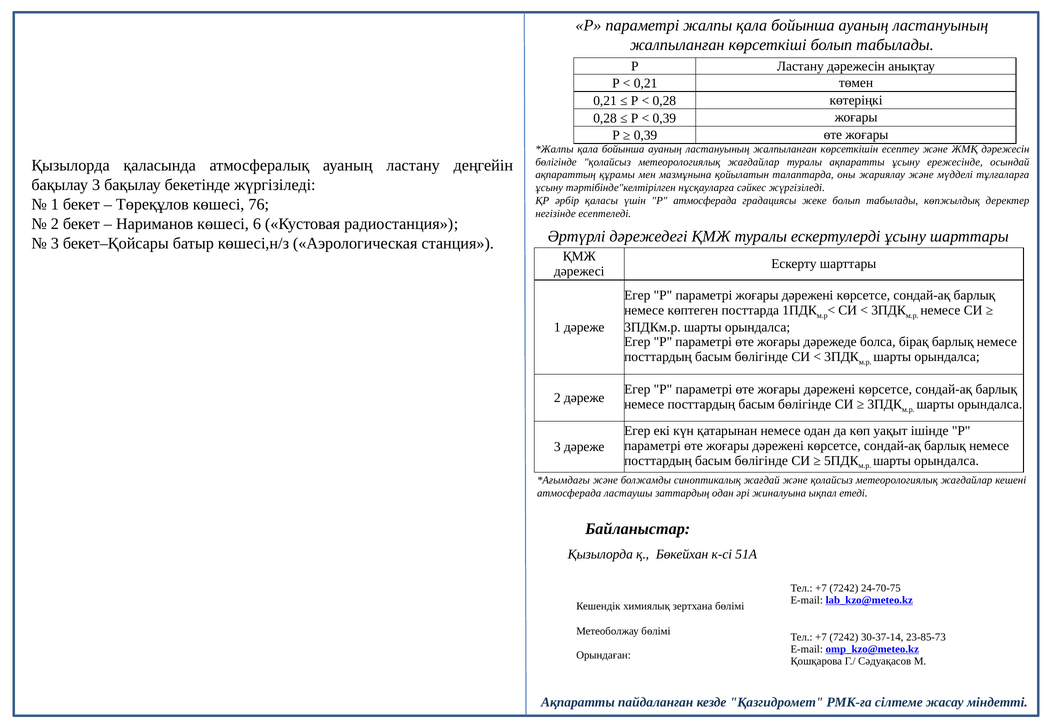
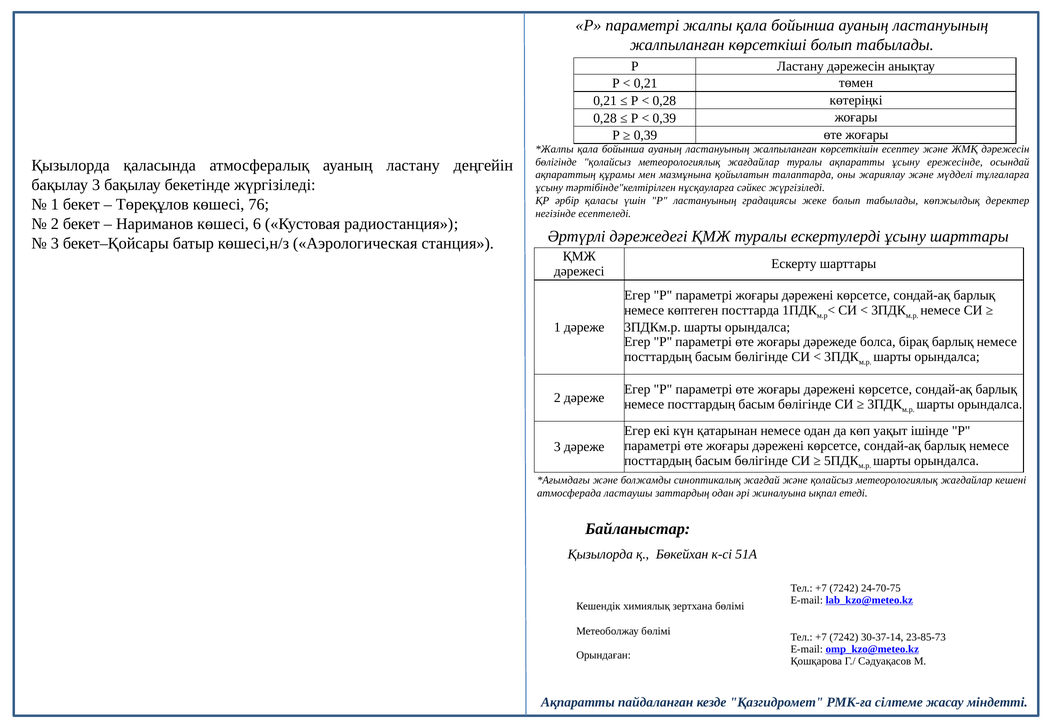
Р атмосферада: атмосферада -> ластануының (705, 201)
